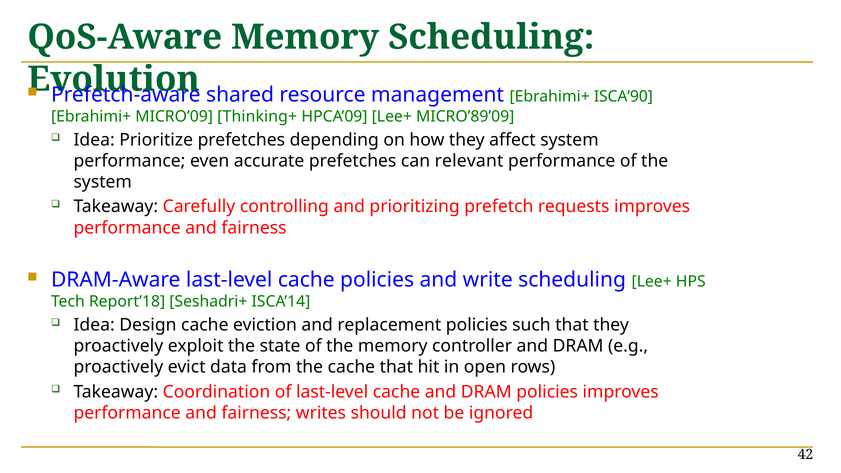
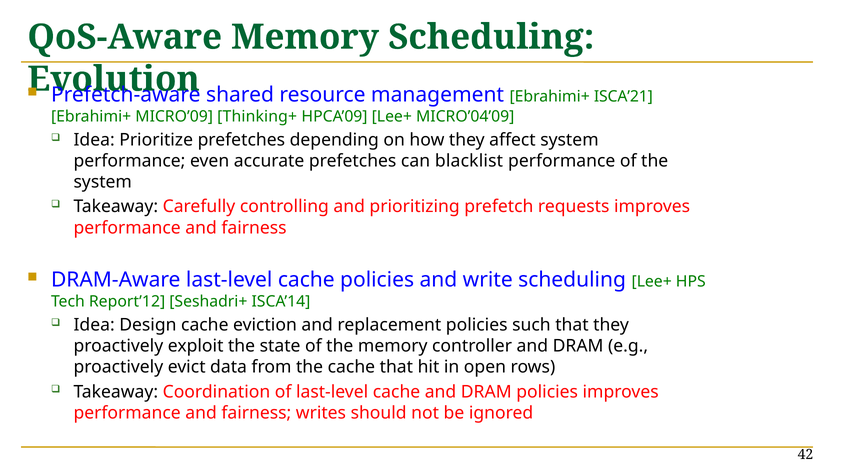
ISCA’90: ISCA’90 -> ISCA’21 (623, 97)
MICRO’89’09: MICRO’89’09 -> MICRO’04’09 (465, 117)
relevant: relevant -> blacklist (469, 161)
Report’18: Report’18 -> Report’12 (127, 302)
